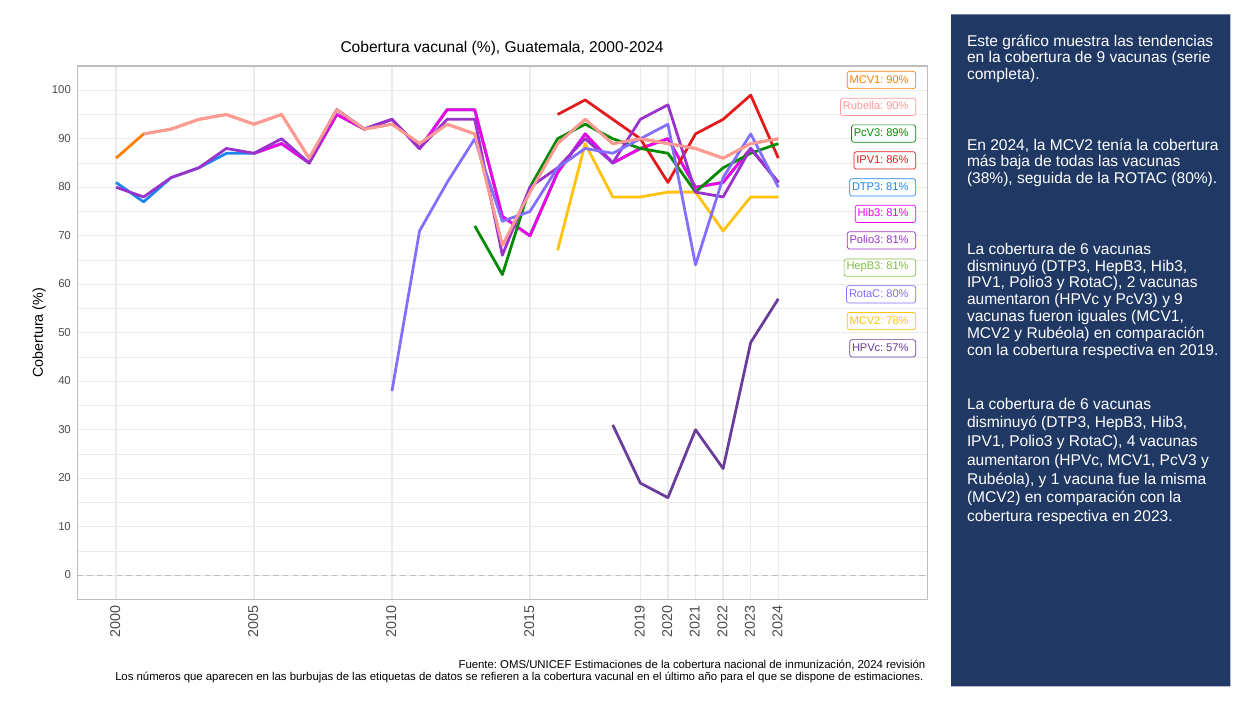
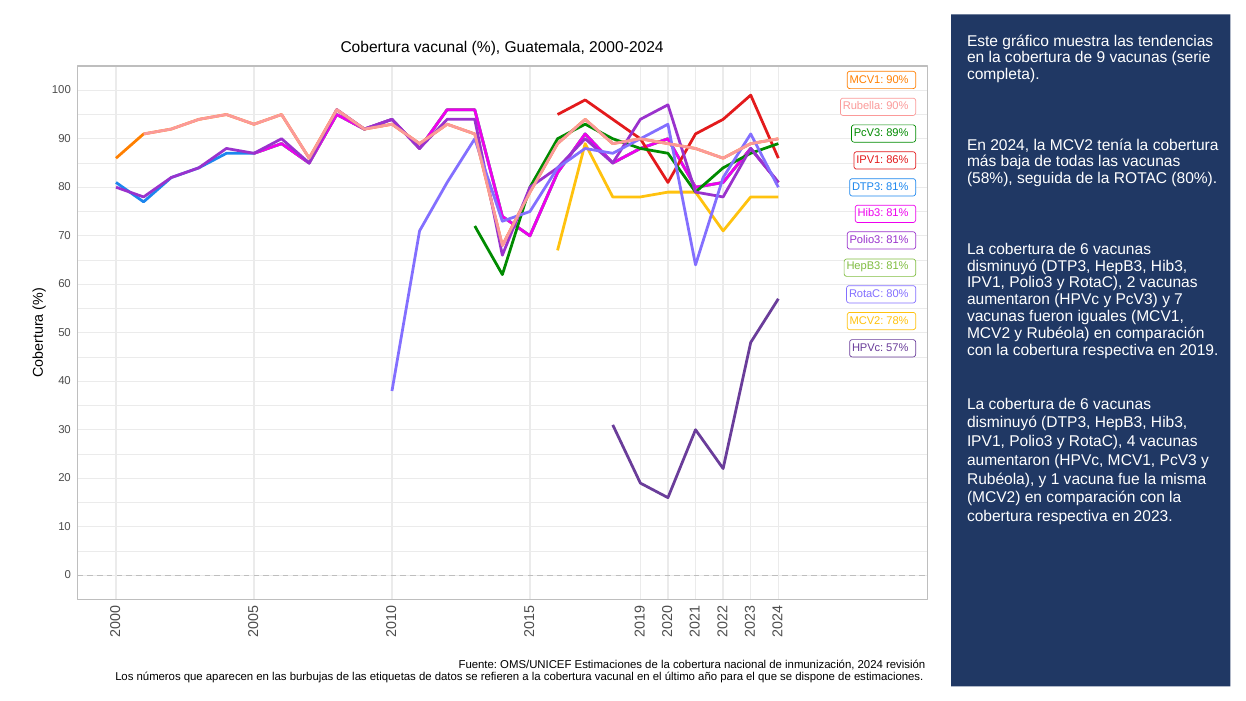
38%: 38% -> 58% (990, 179)
y 9: 9 -> 7 (1179, 299)
